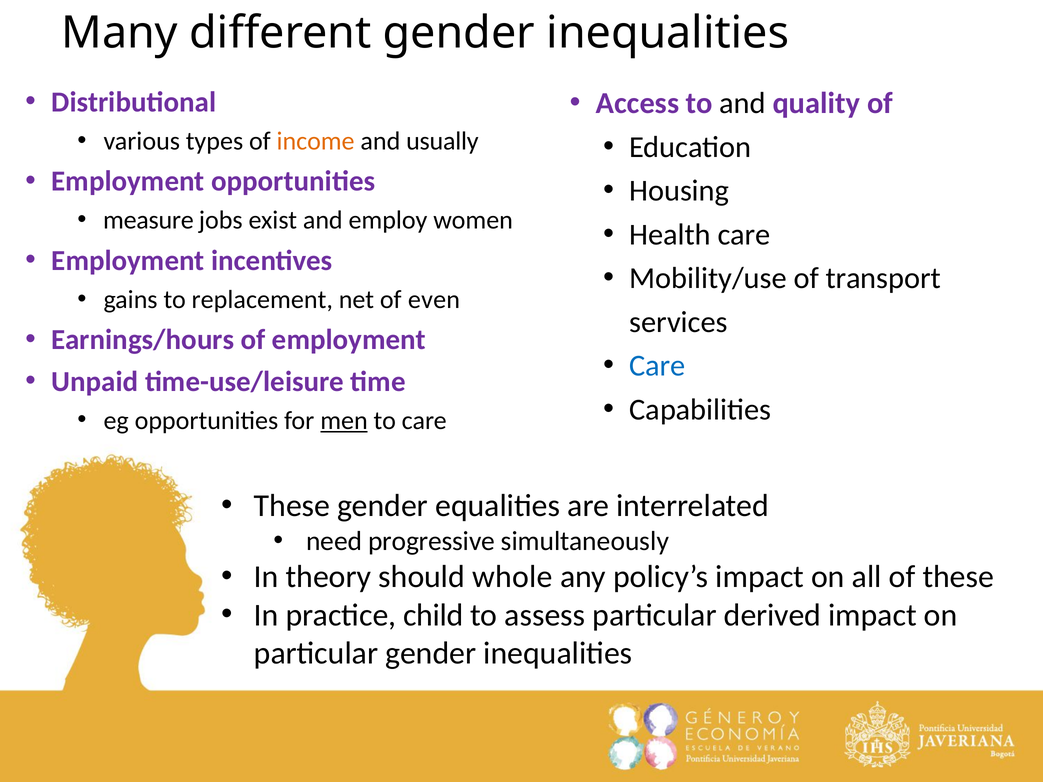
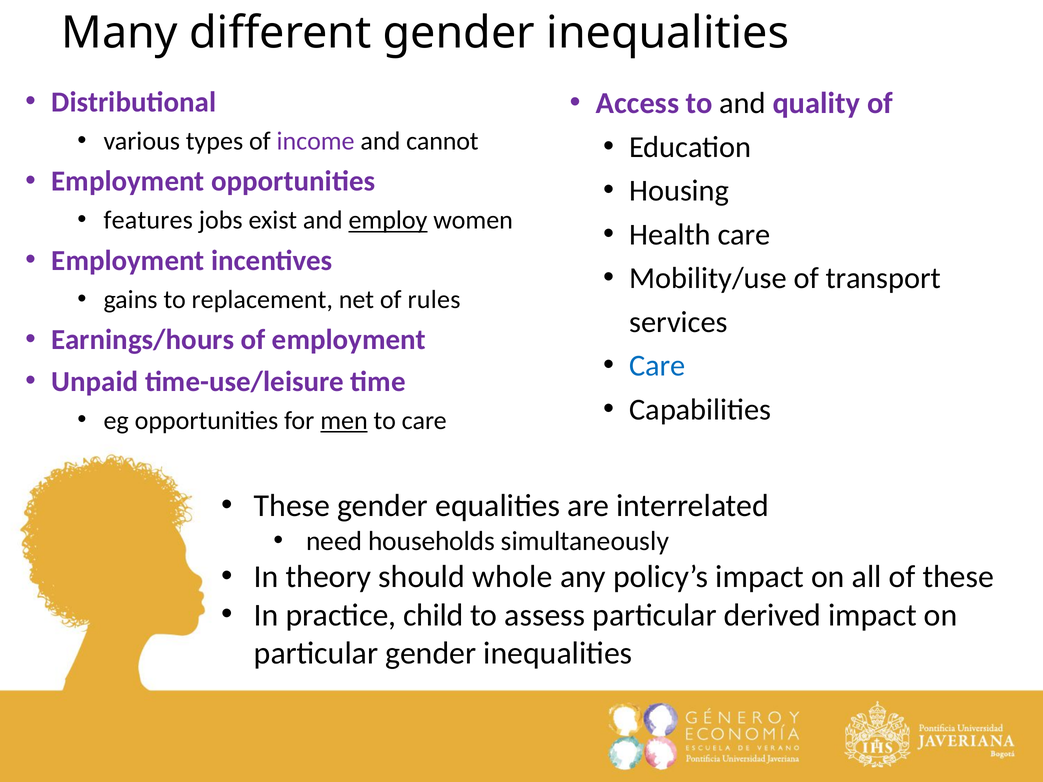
income colour: orange -> purple (316, 141)
usually: usually -> cannot (442, 141)
measure: measure -> features (148, 220)
employ underline: none -> present (388, 220)
even: even -> rules (434, 300)
progressive: progressive -> households (432, 541)
